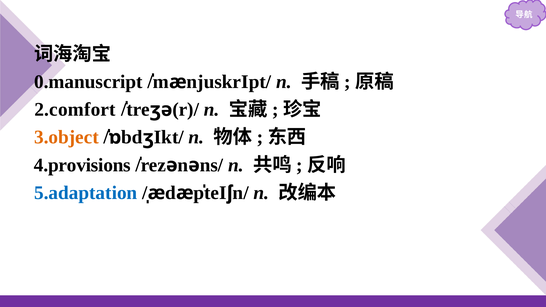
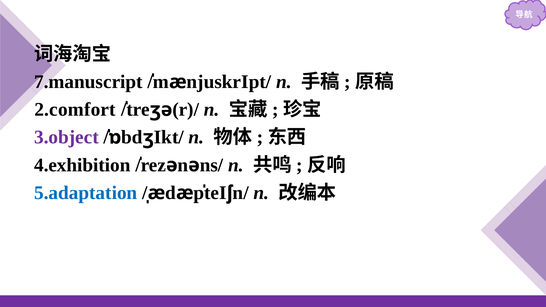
0.manuscript: 0.manuscript -> 7.manuscript (88, 82)
3.object colour: orange -> purple (66, 137)
4.provisions: 4.provisions -> 4.exhibition (82, 165)
